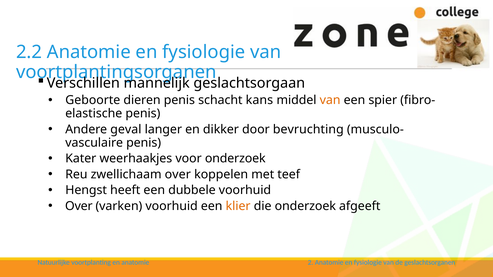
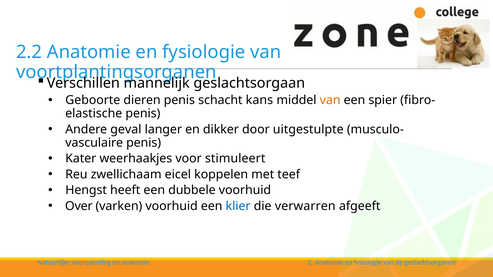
bevruchting: bevruchting -> uitgestulpte (308, 129)
voor onderzoek: onderzoek -> stimuleert (235, 159)
zwellichaam over: over -> eicel (178, 175)
klier colour: orange -> blue (238, 206)
die onderzoek: onderzoek -> verwarren (305, 206)
